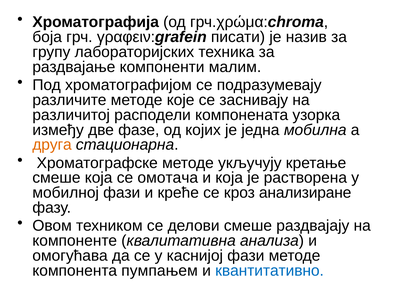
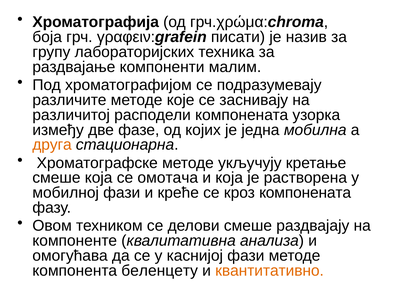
кроз анализиране: анализиране -> компонената (305, 193)
пумпањем: пумпањем -> беленцету (160, 271)
квантитативно colour: blue -> orange (270, 271)
